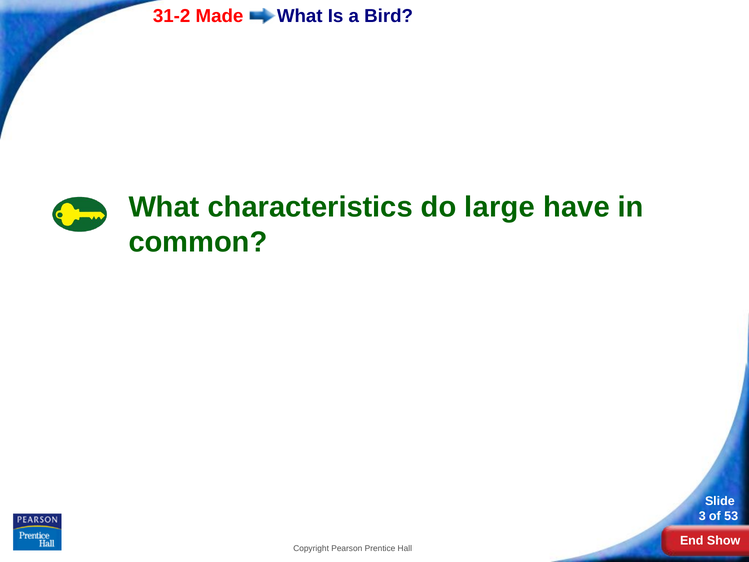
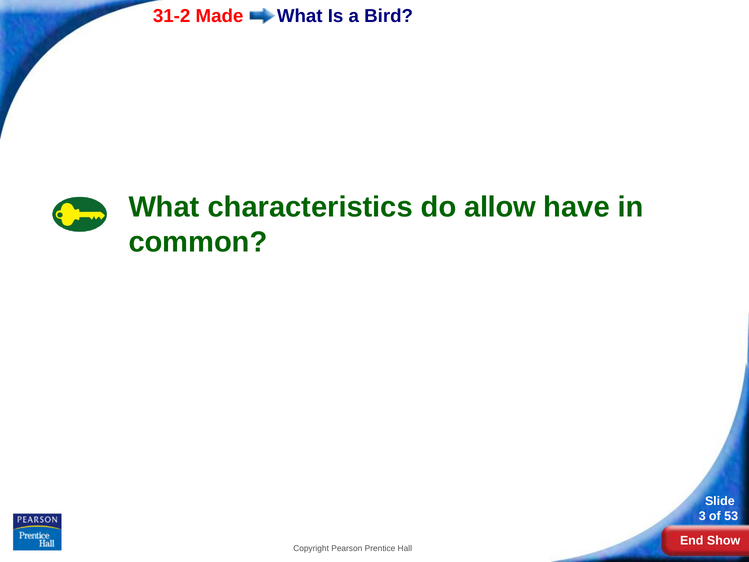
large: large -> allow (500, 207)
